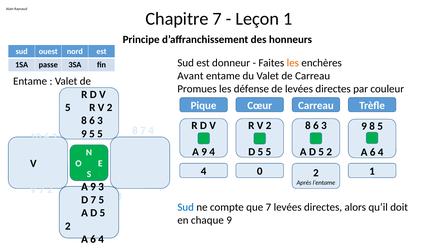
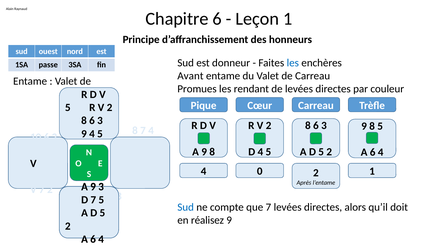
Chapitre 7: 7 -> 6 (217, 19)
les colour: orange -> blue (293, 63)
défense: défense -> rendant (251, 89)
5: 5 -> 4 (92, 134)
A 9 4: 4 -> 8 (212, 152)
5: 5 -> 4 (260, 152)
chaque: chaque -> réalisez (207, 221)
